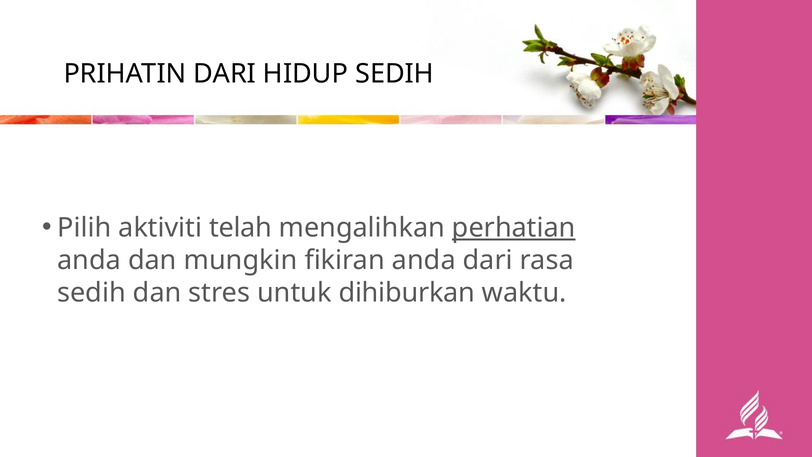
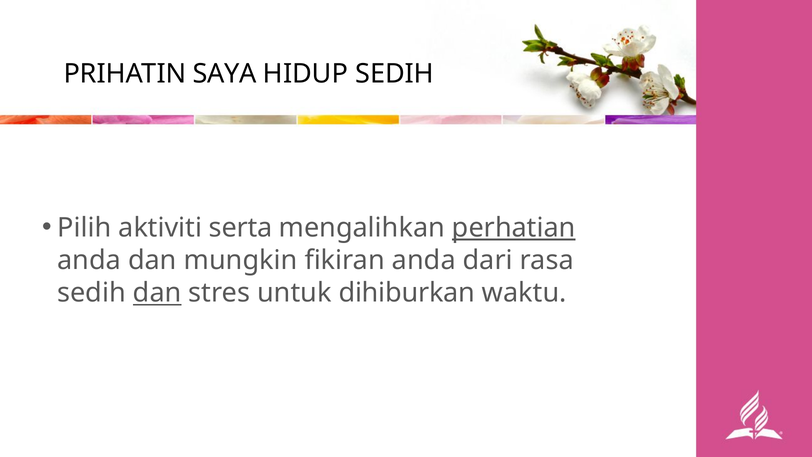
PRIHATIN DARI: DARI -> SAYA (225, 74)
telah: telah -> serta (241, 228)
dan underline: none -> present (157, 293)
